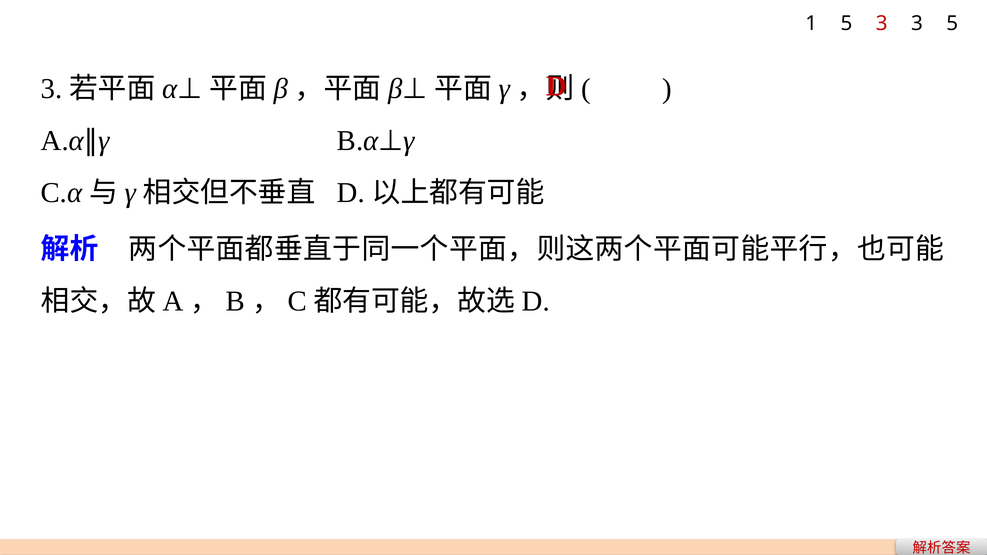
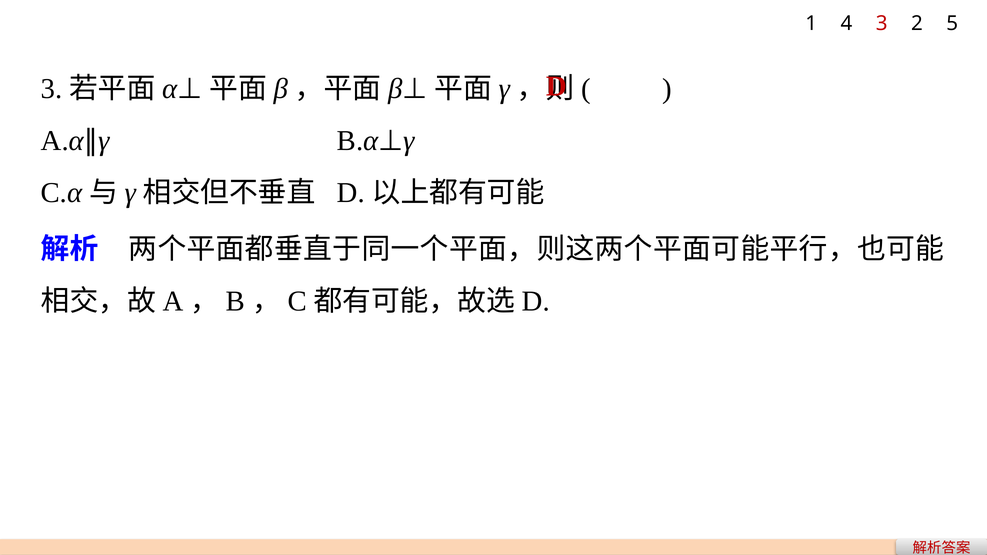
1 5: 5 -> 4 (846, 23)
3 3: 3 -> 2 (917, 23)
